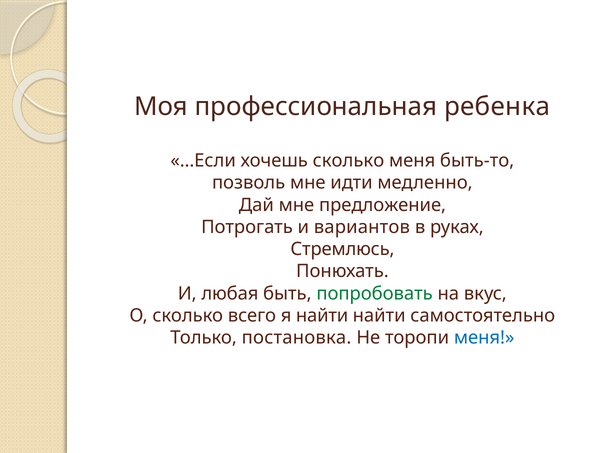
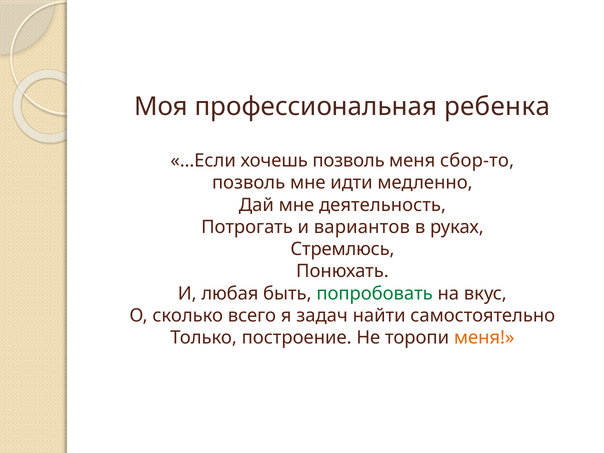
хочешь сколько: сколько -> позволь (349, 161)
быть-то: быть-то -> сбор-то (477, 161)
предложение: предложение -> деятельность (382, 205)
я найти: найти -> задач (322, 316)
постановка: постановка -> построение (297, 338)
меня colour: blue -> orange (484, 338)
